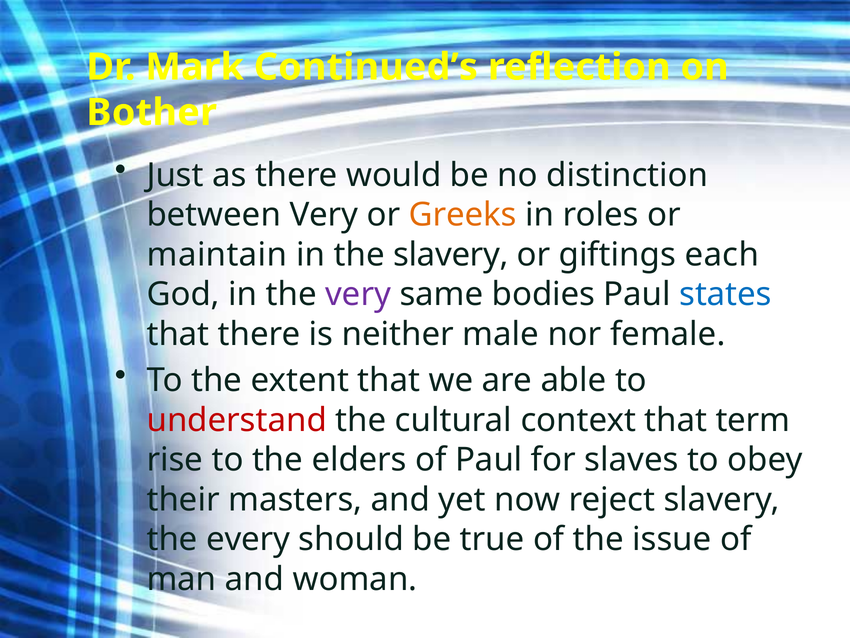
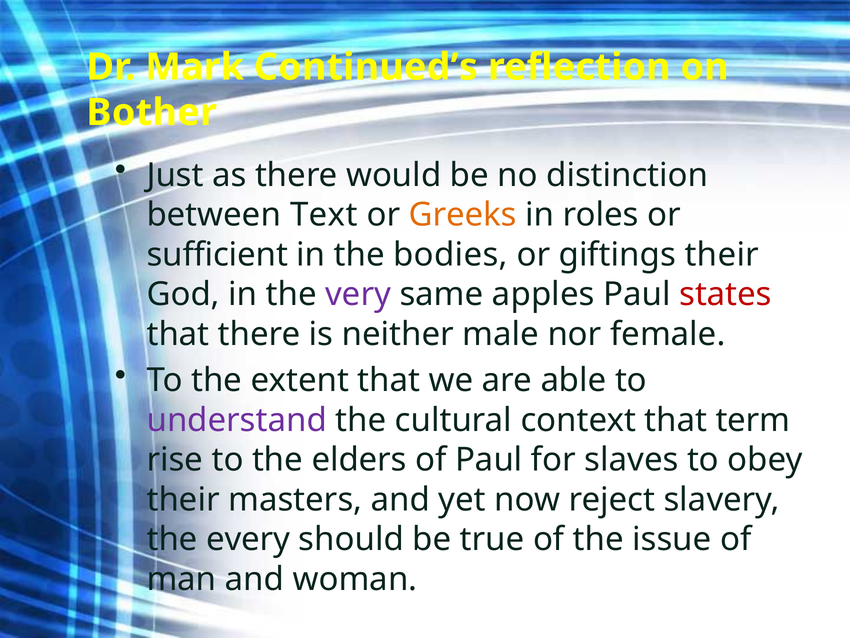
between Very: Very -> Text (324, 215)
maintain: maintain -> sufficient (217, 255)
the slavery: slavery -> bodies (451, 255)
giftings each: each -> their (722, 255)
bodies: bodies -> apples (543, 294)
states colour: blue -> red (726, 294)
understand colour: red -> purple (237, 420)
